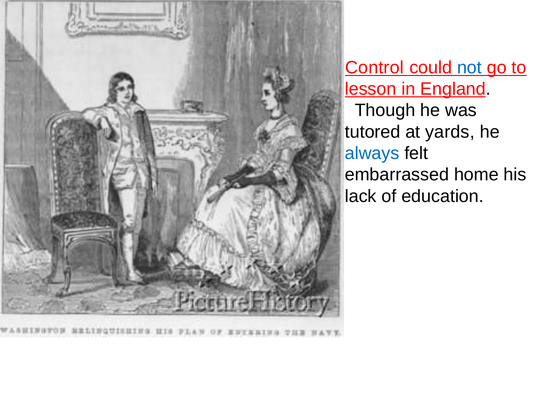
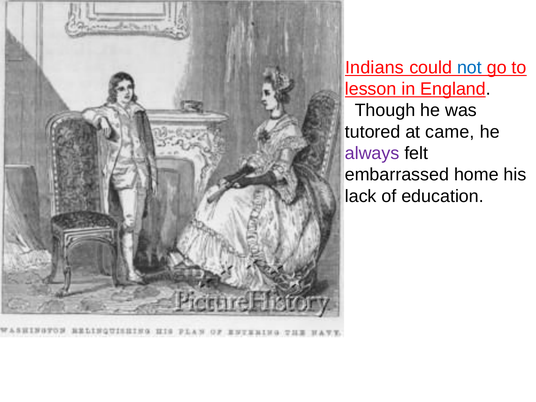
Control: Control -> Indians (375, 68)
yards: yards -> came (450, 132)
always colour: blue -> purple (372, 153)
